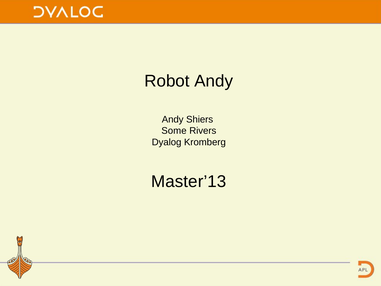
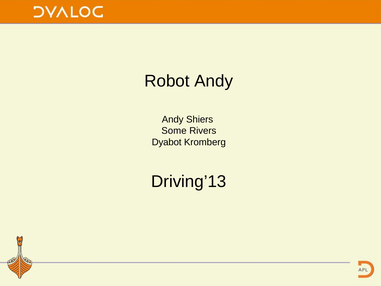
Dyalog: Dyalog -> Dyabot (167, 142)
Master’13: Master’13 -> Driving’13 (189, 181)
